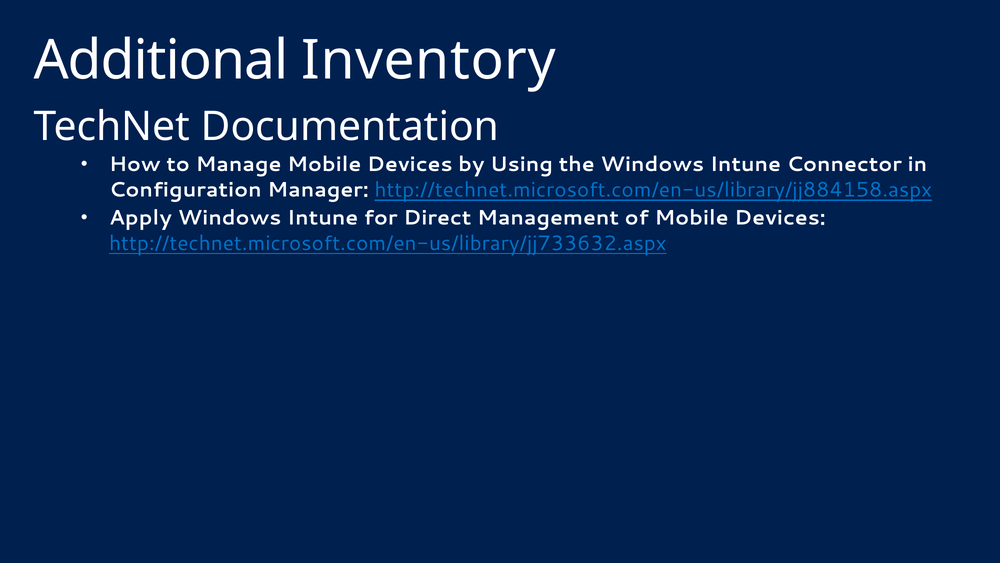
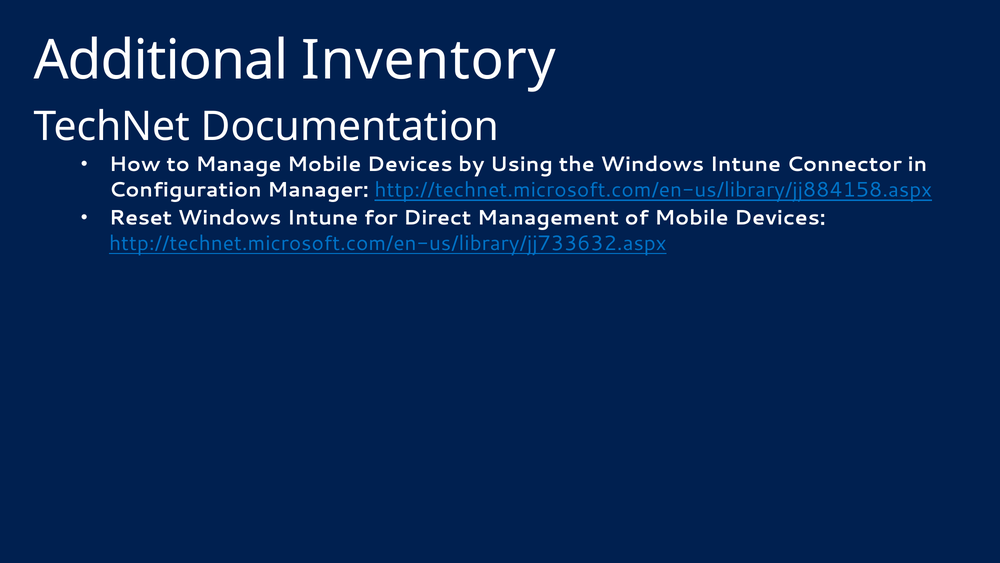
Apply: Apply -> Reset (141, 218)
